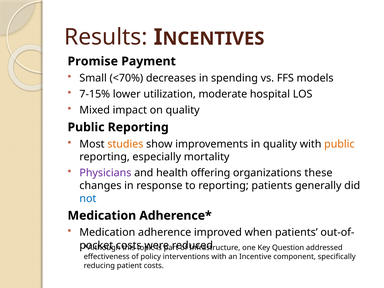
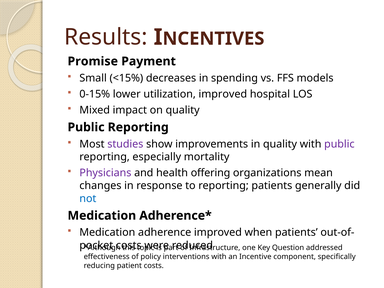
<70%: <70% -> <15% (126, 78)
7-15%: 7-15% -> 0-15% (95, 94)
utilization moderate: moderate -> improved (223, 94)
studies colour: orange -> purple (125, 144)
public colour: orange -> purple (339, 144)
these: these -> mean (319, 173)
